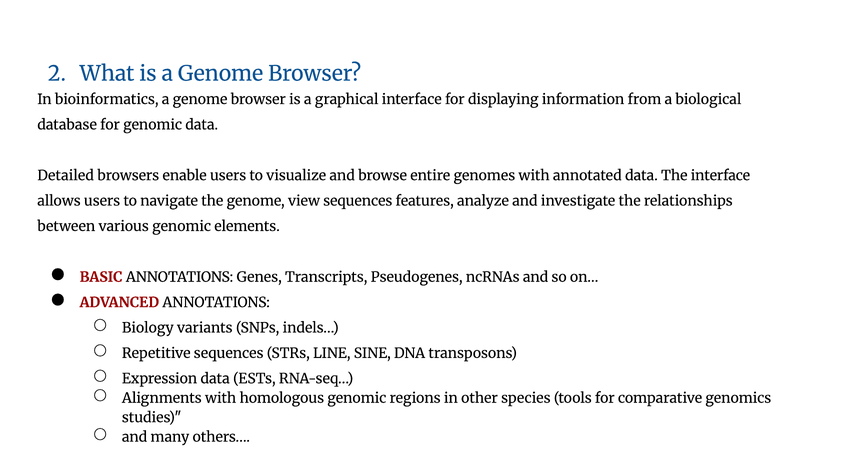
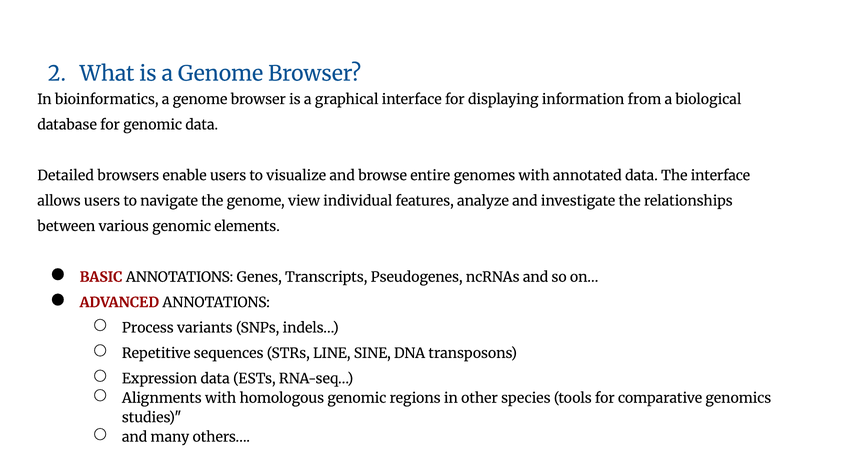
view sequences: sequences -> individual (358, 201)
Biology: Biology -> Process (148, 328)
